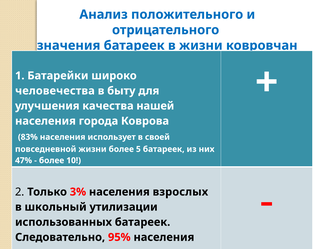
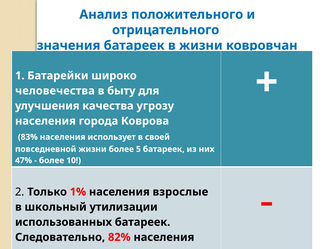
нашей: нашей -> угрозу (155, 106)
3%: 3% -> 1% (78, 192)
взрослых: взрослых -> взрослые (180, 192)
95%: 95% -> 82% (119, 237)
